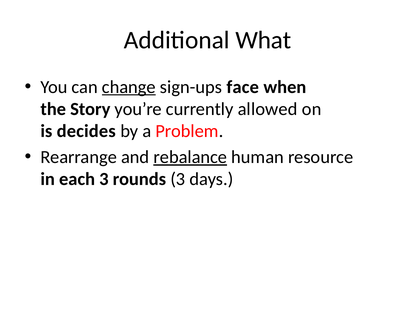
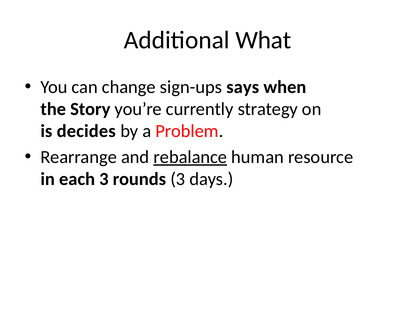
change underline: present -> none (129, 87)
face: face -> says (243, 87)
allowed: allowed -> strategy (268, 109)
